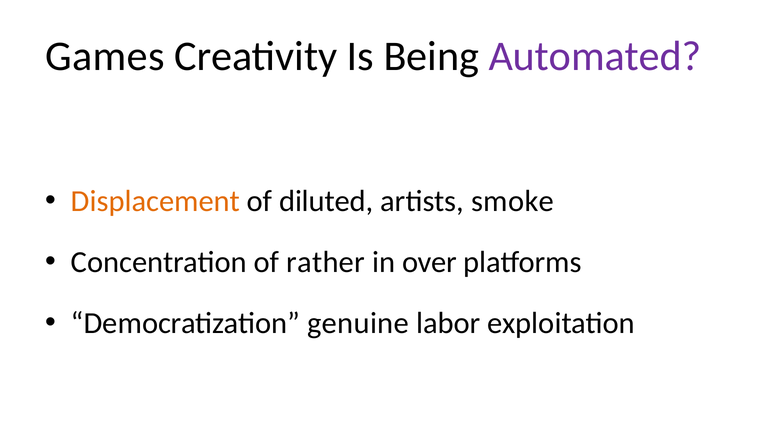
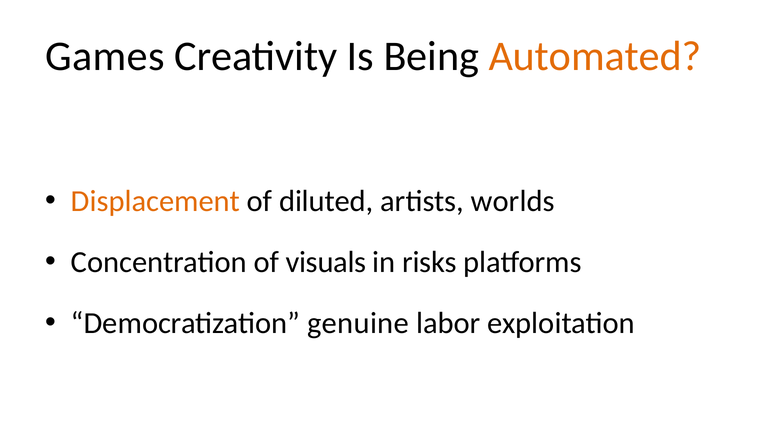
Automated colour: purple -> orange (595, 57)
smoke: smoke -> worlds (513, 201)
rather: rather -> visuals (326, 262)
over: over -> risks (430, 262)
